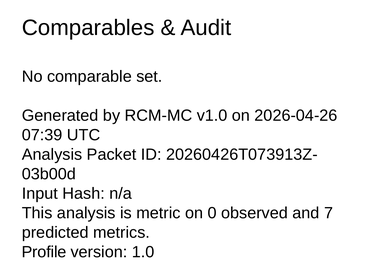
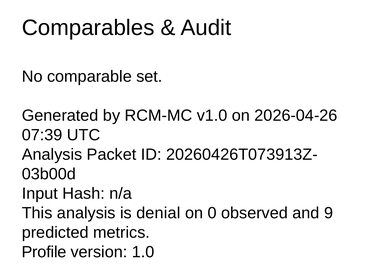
metric: metric -> denial (158, 213)
7: 7 -> 9 (329, 213)
